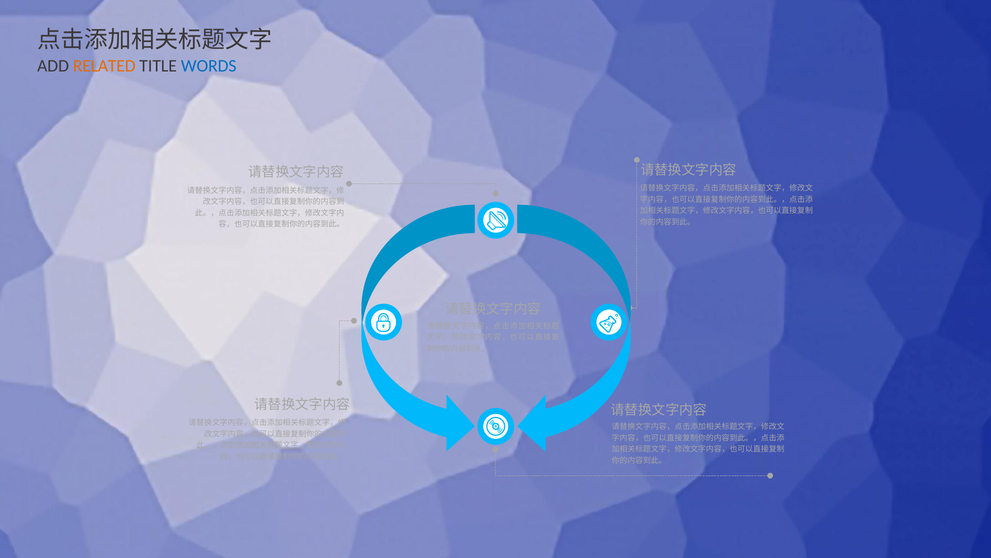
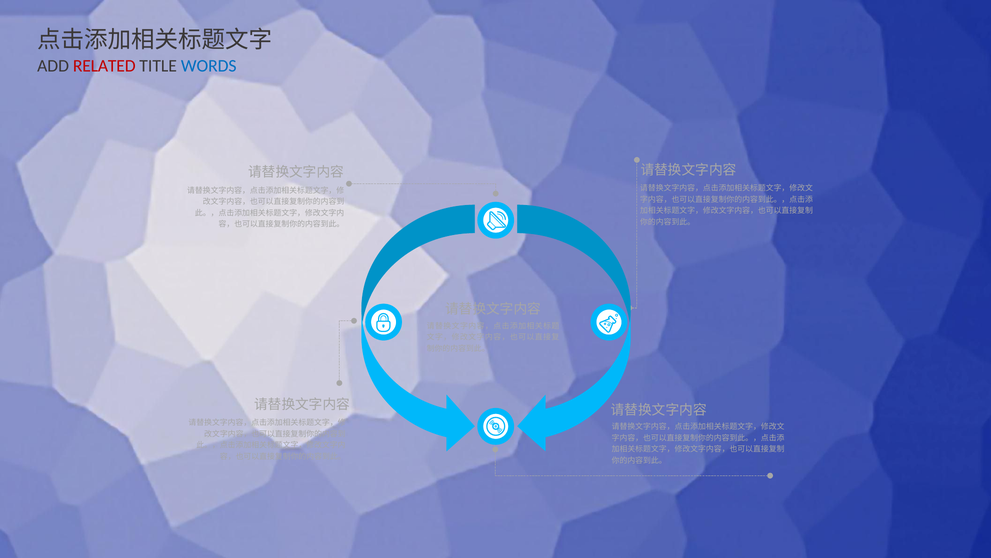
RELATED colour: orange -> red (104, 66)
